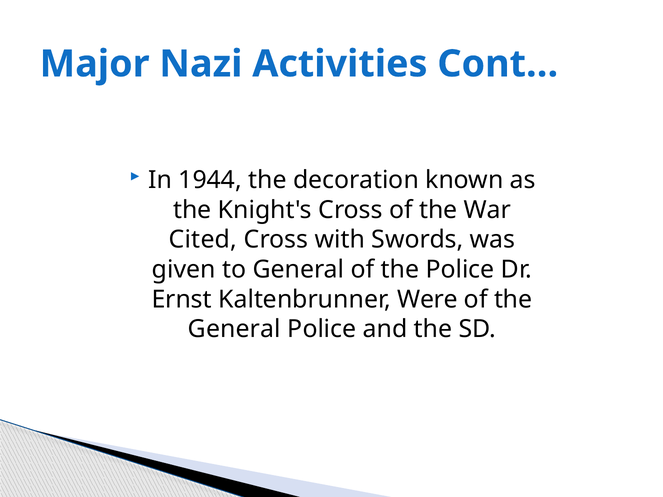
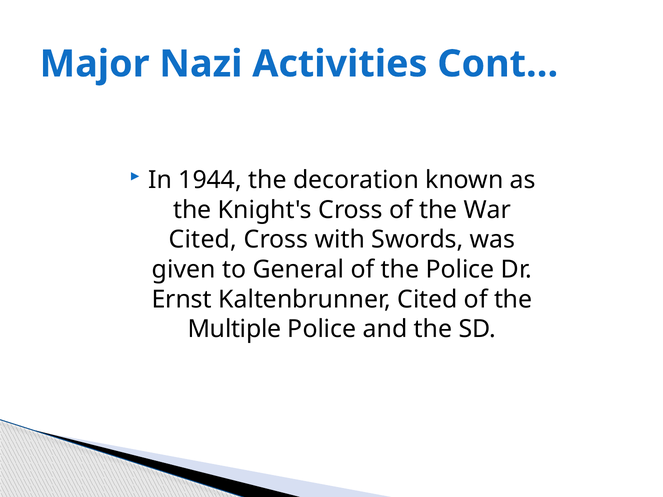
Kaltenbrunner Were: Were -> Cited (428, 300)
General: General -> Multiple (235, 329)
